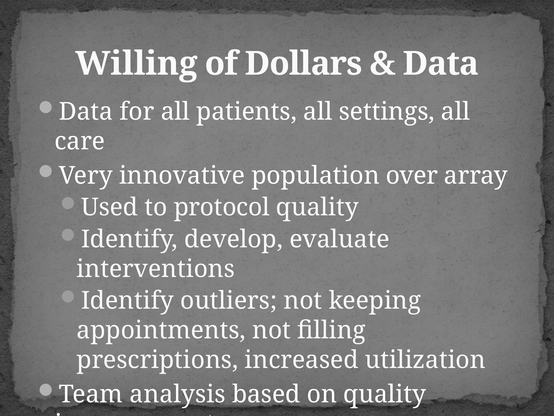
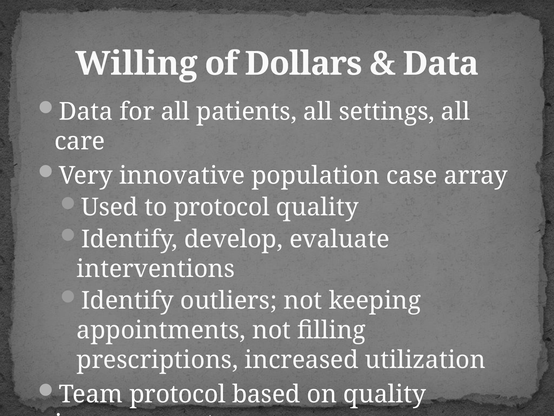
over: over -> case (412, 175)
Team analysis: analysis -> protocol (178, 394)
